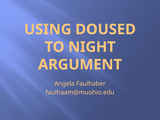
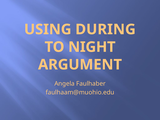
DOUSED: DOUSED -> DURING (106, 29)
